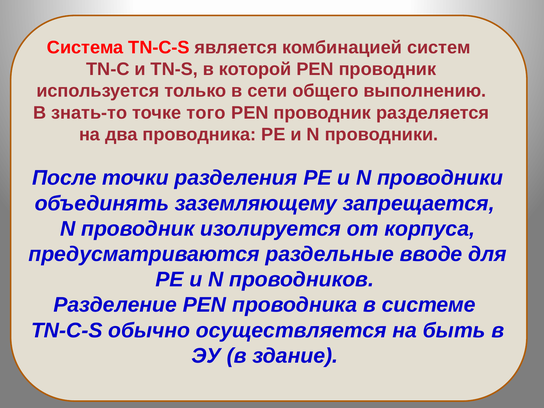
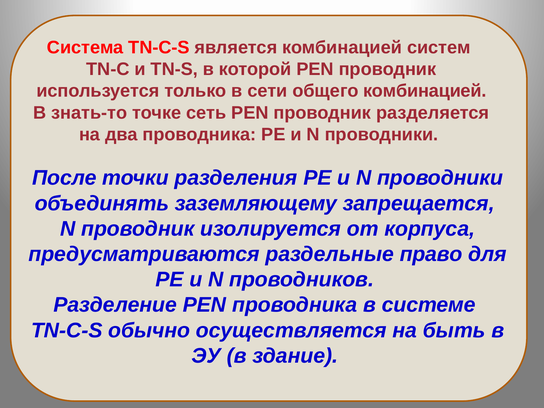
общего выполнению: выполнению -> комбинацией (425, 91)
того: того -> сеть (206, 113)
вводе: вводе -> право (431, 254)
